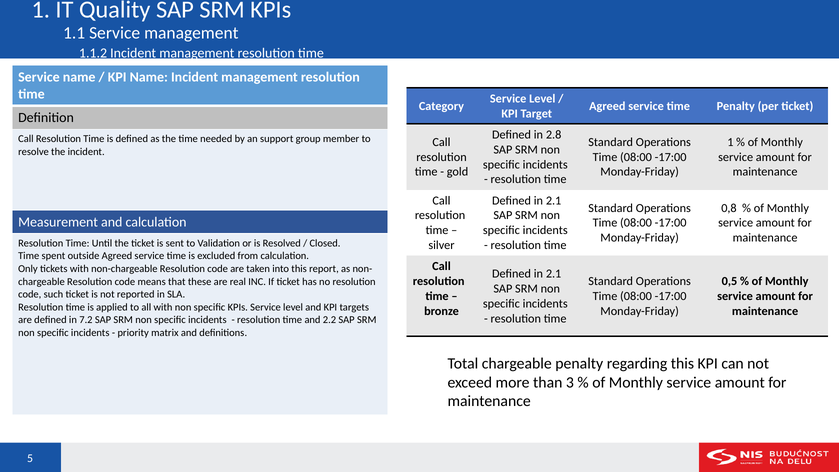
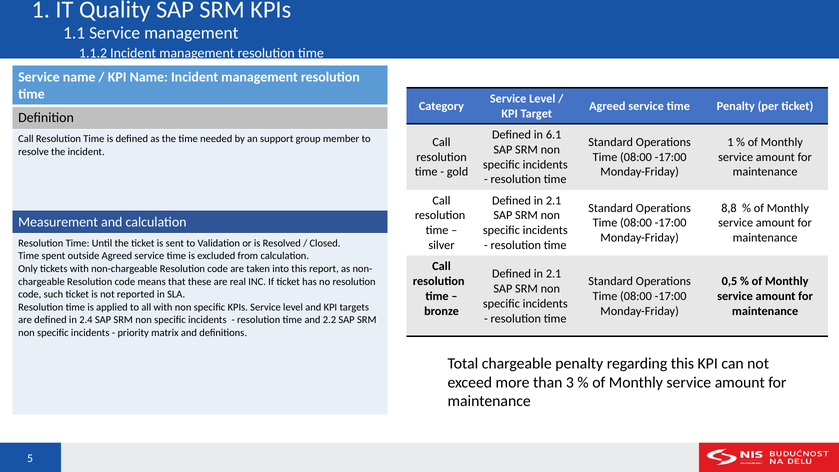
2.8: 2.8 -> 6.1 (554, 135)
0,8: 0,8 -> 8,8 (729, 208)
7.2: 7.2 -> 2.4 (86, 320)
